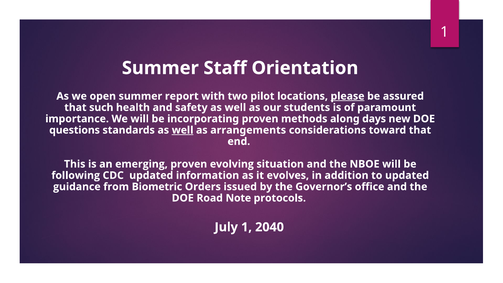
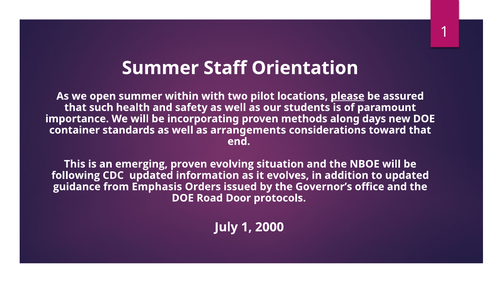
report: report -> within (182, 96)
questions: questions -> container (75, 130)
well underline: present -> none (183, 130)
Biometric: Biometric -> Emphasis (157, 187)
Note: Note -> Door (238, 198)
2040: 2040 -> 2000 (270, 227)
